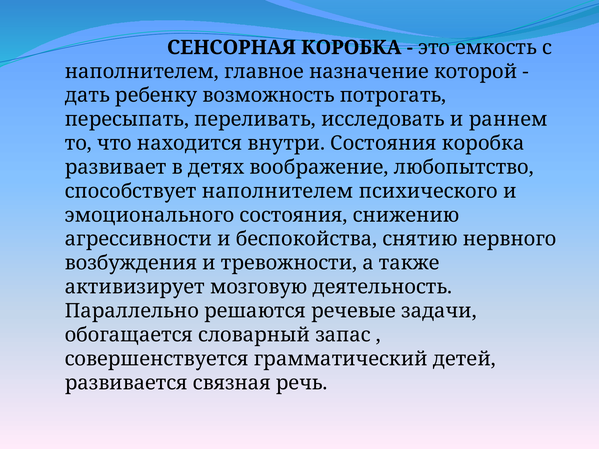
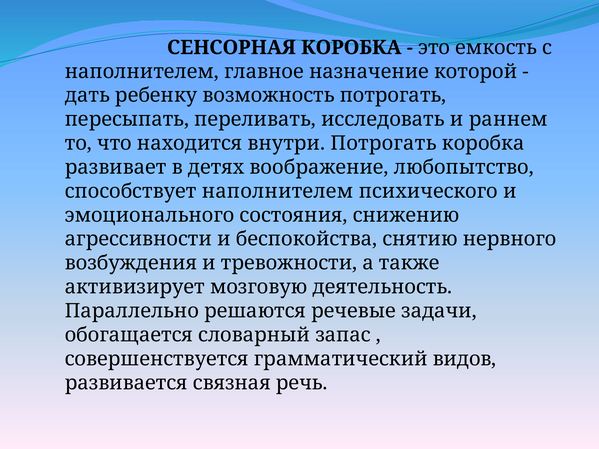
внутри Состояния: Состояния -> Потрогать (383, 143)
детей: детей -> видов (464, 359)
